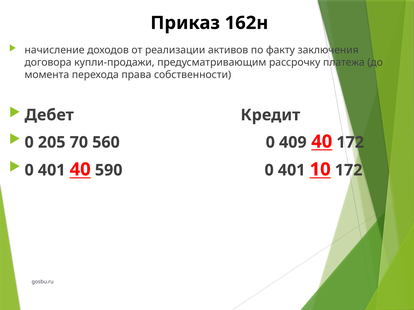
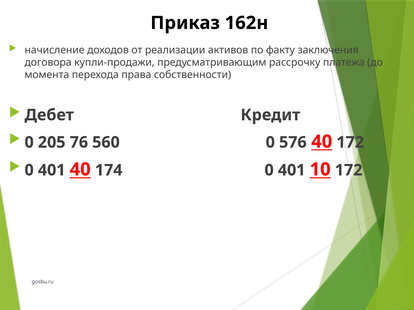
70: 70 -> 76 (79, 143)
409: 409 -> 576 (293, 143)
590: 590 -> 174 (109, 170)
